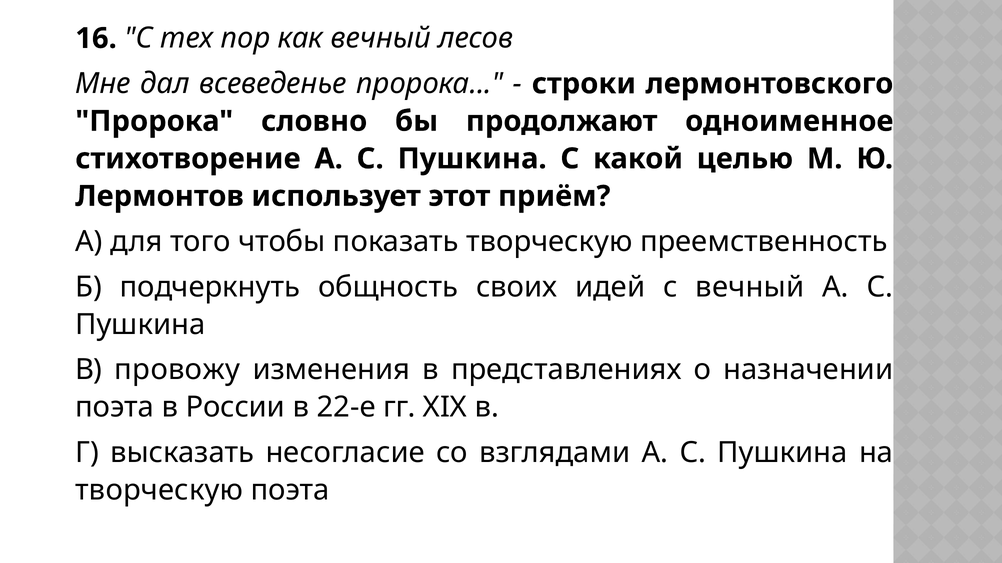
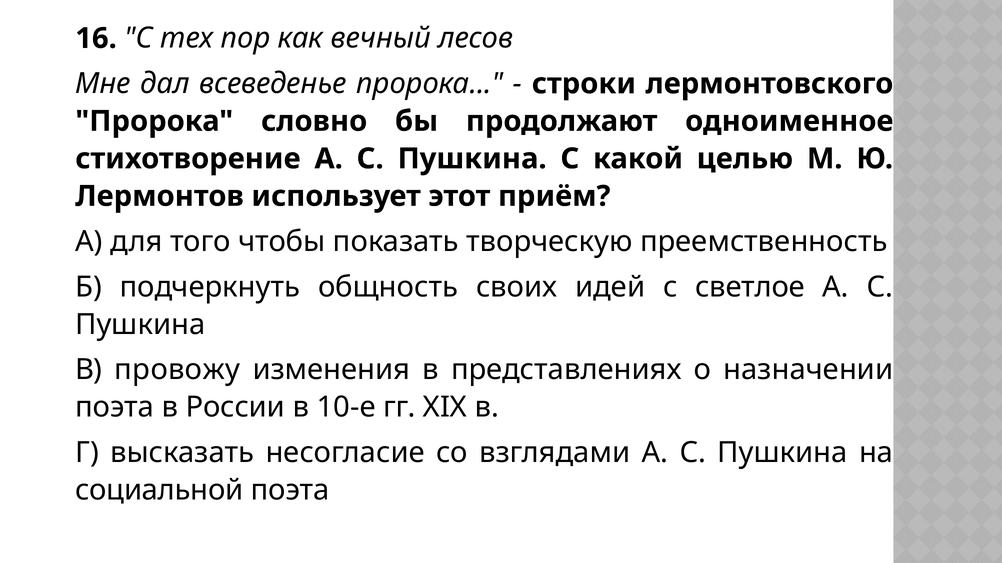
с вечный: вечный -> светлое (750, 287)
22-е: 22-е -> 10-е (346, 408)
творческую: творческую -> социальной (159, 491)
